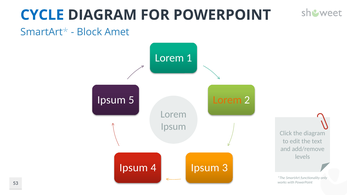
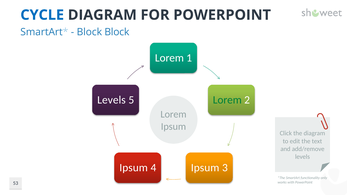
Block Amet: Amet -> Block (117, 32)
Ipsum: Ipsum -> Levels (111, 100)
Lorem colour: orange -> green (227, 100)
